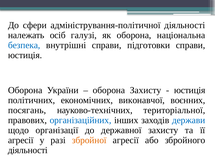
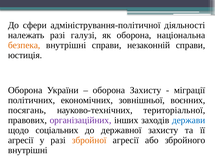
належать осіб: осіб -> разі (58, 35)
безпека colour: blue -> orange (24, 45)
підготовки: підготовки -> незаконній (149, 45)
юстиція: юстиція -> міграції (190, 90)
виконавчої: виконавчої -> зовнішньої (142, 100)
організаційних colour: blue -> purple (81, 120)
організації: організації -> соціальних (57, 130)
діяльності: діяльності -> внутрішні (28, 150)
